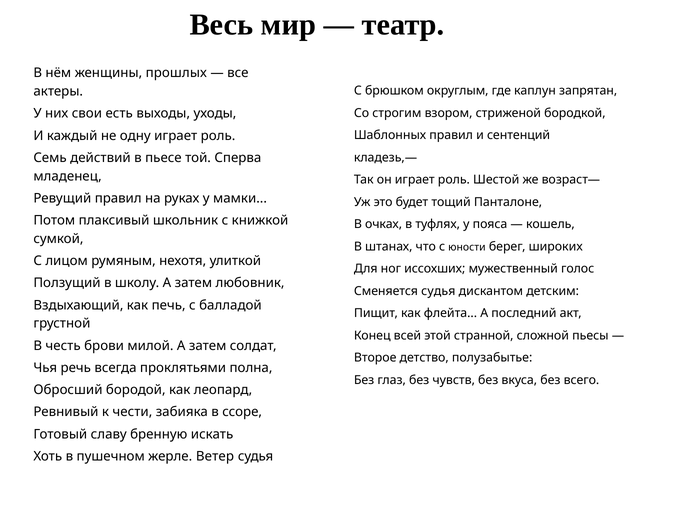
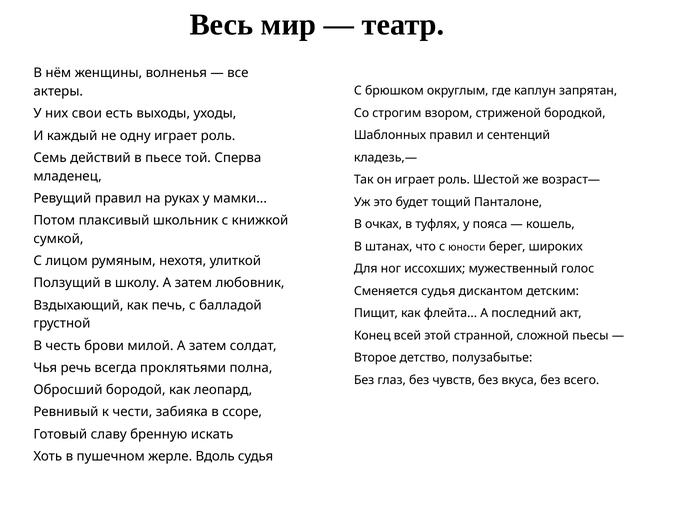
прошлых: прошлых -> волненья (176, 73)
Ветер: Ветер -> Вдоль (215, 456)
